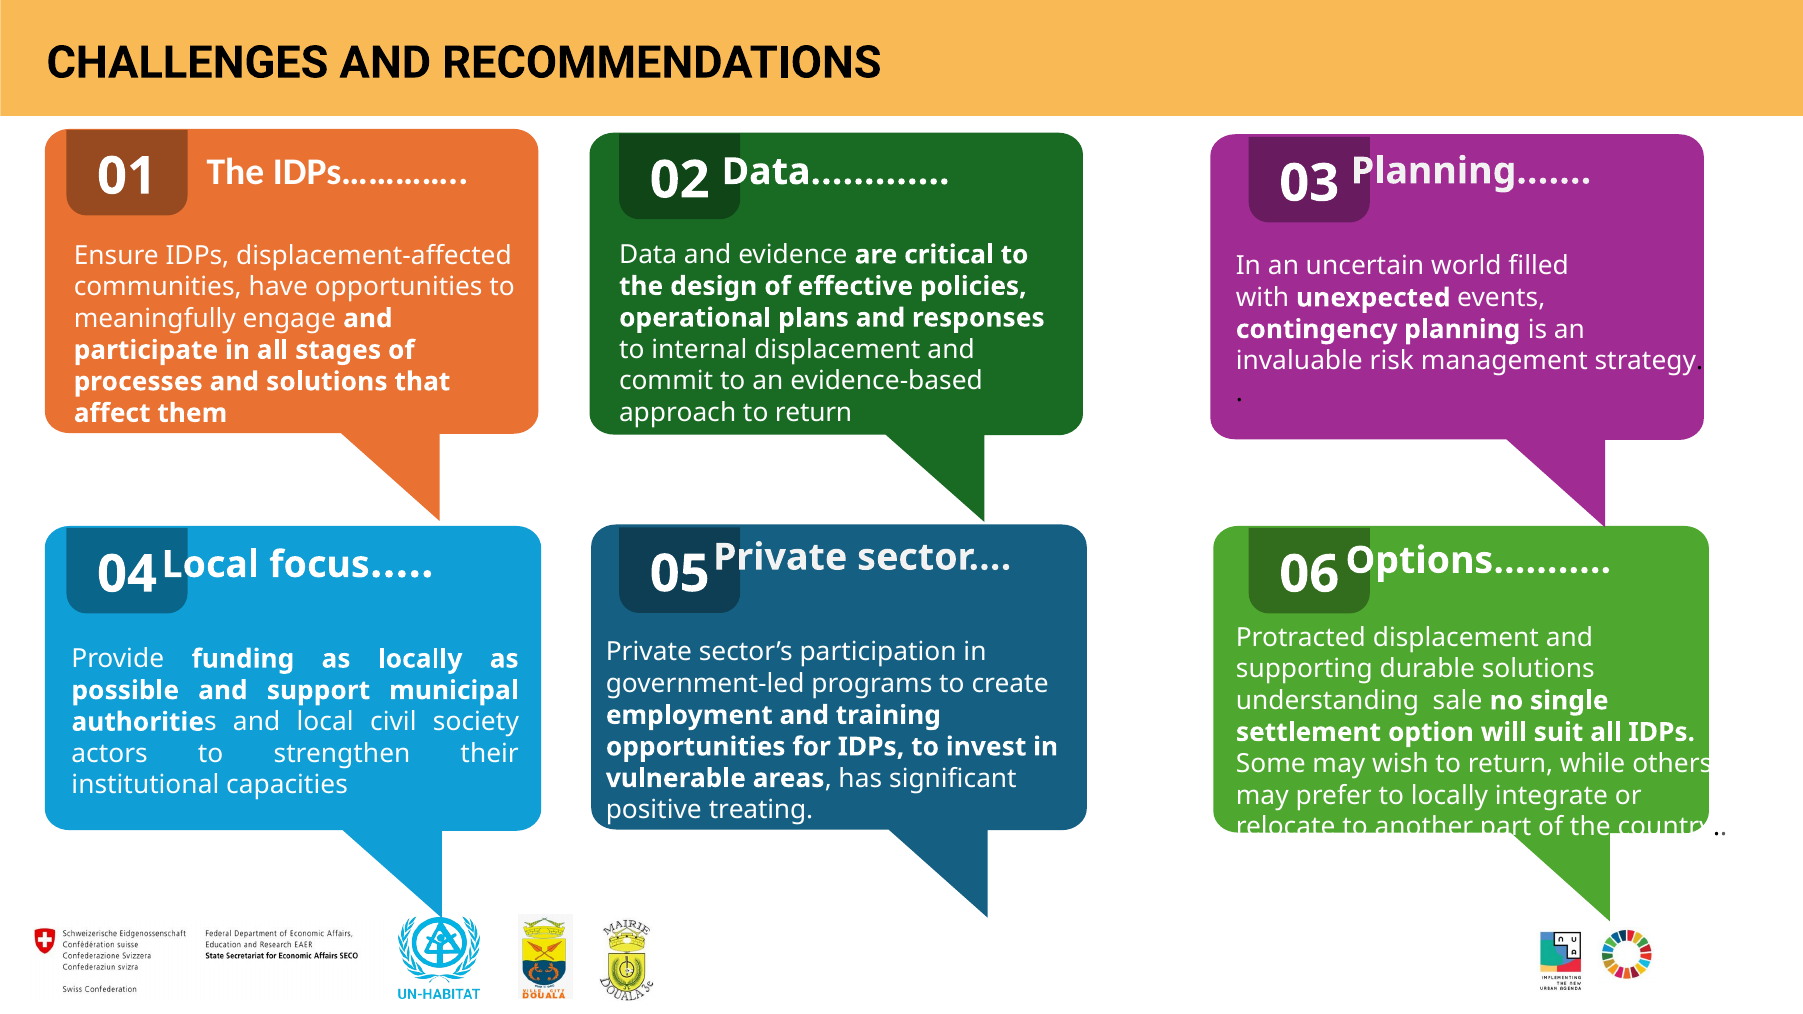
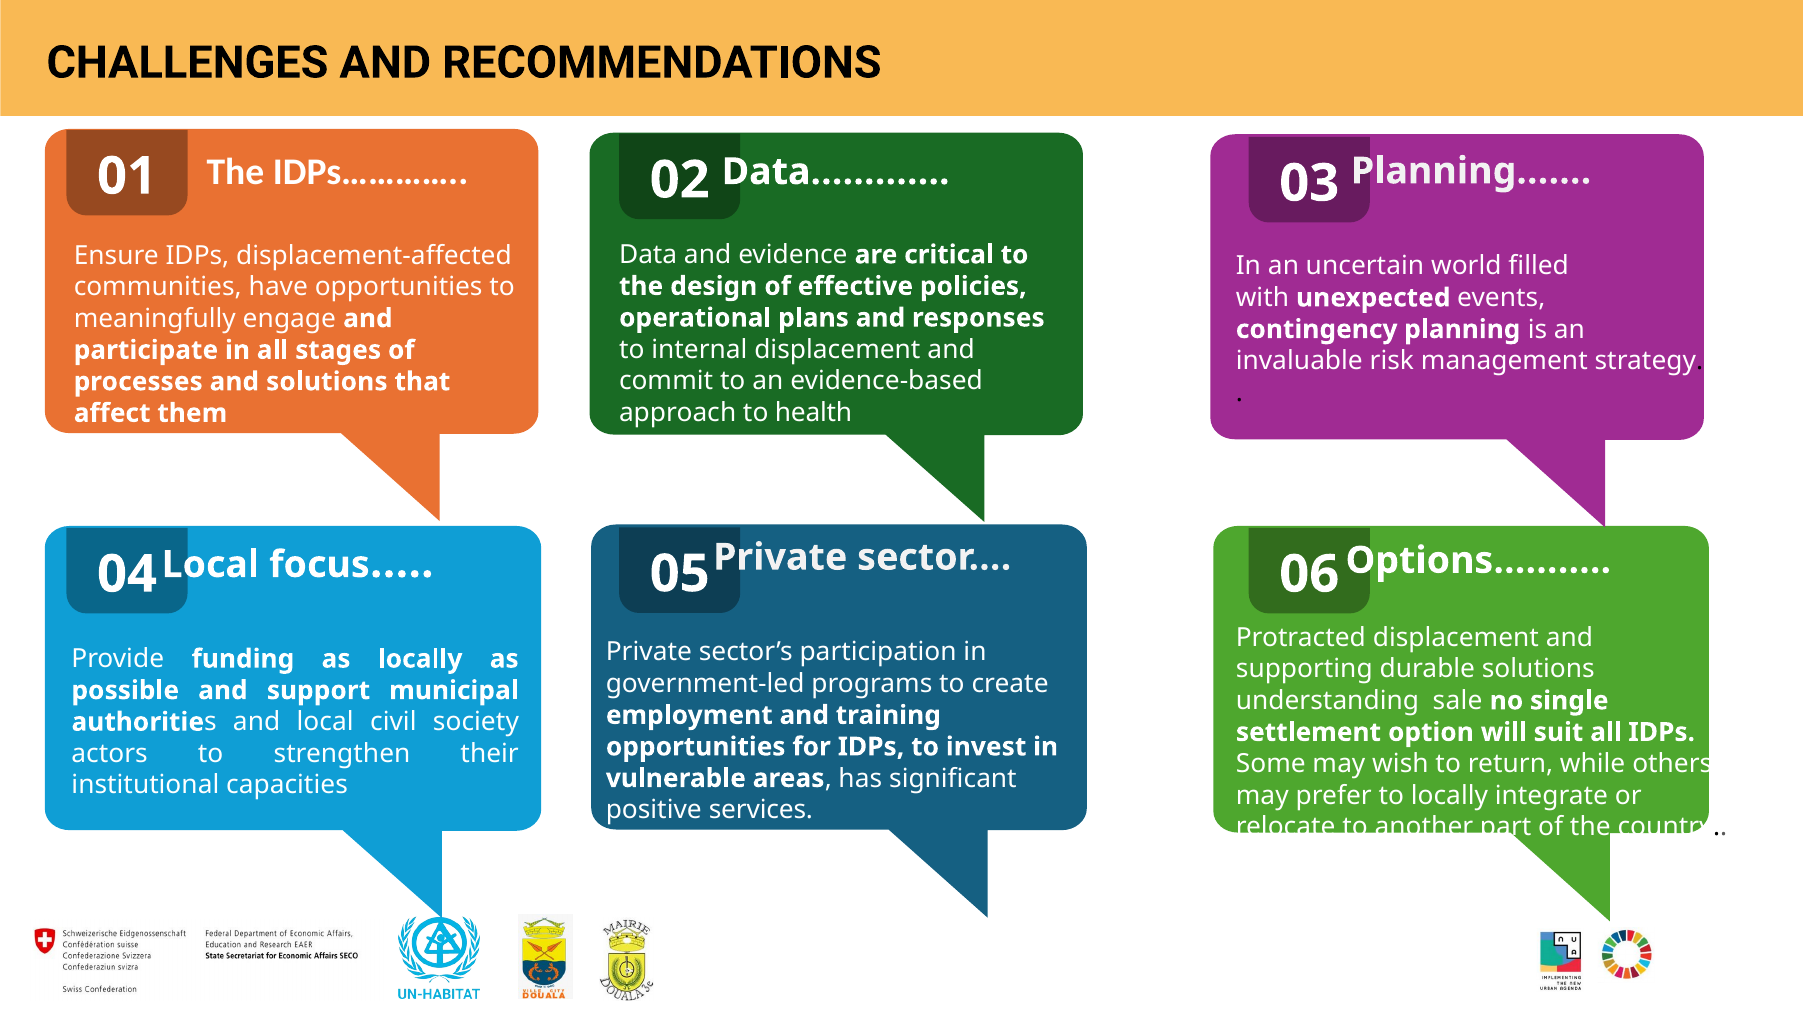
approach to return: return -> health (814, 413)
treating: treating -> services (761, 810)
